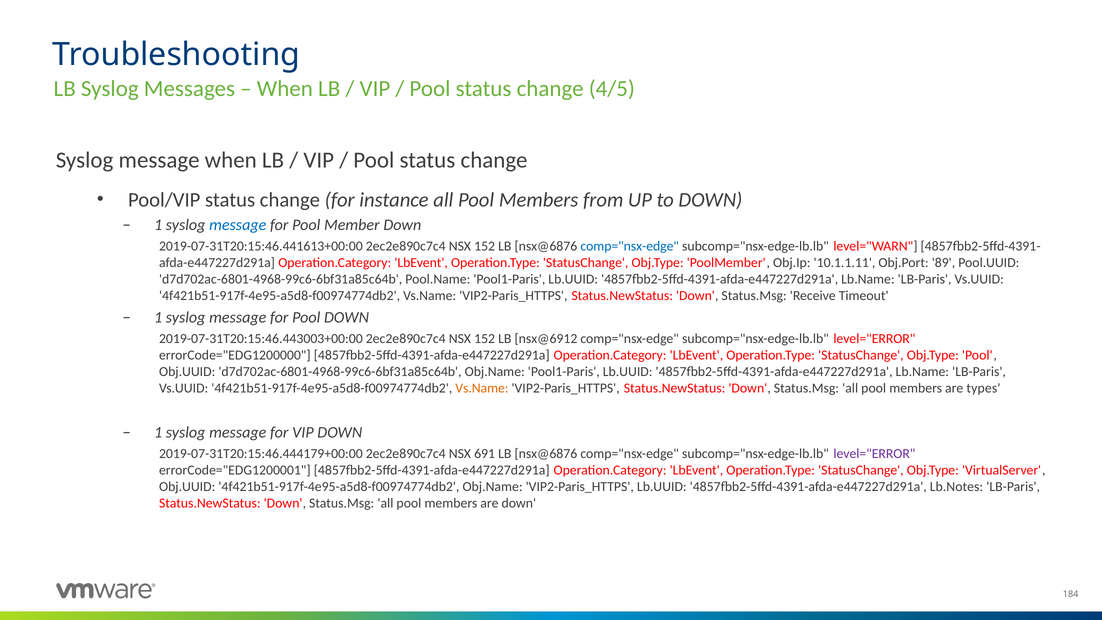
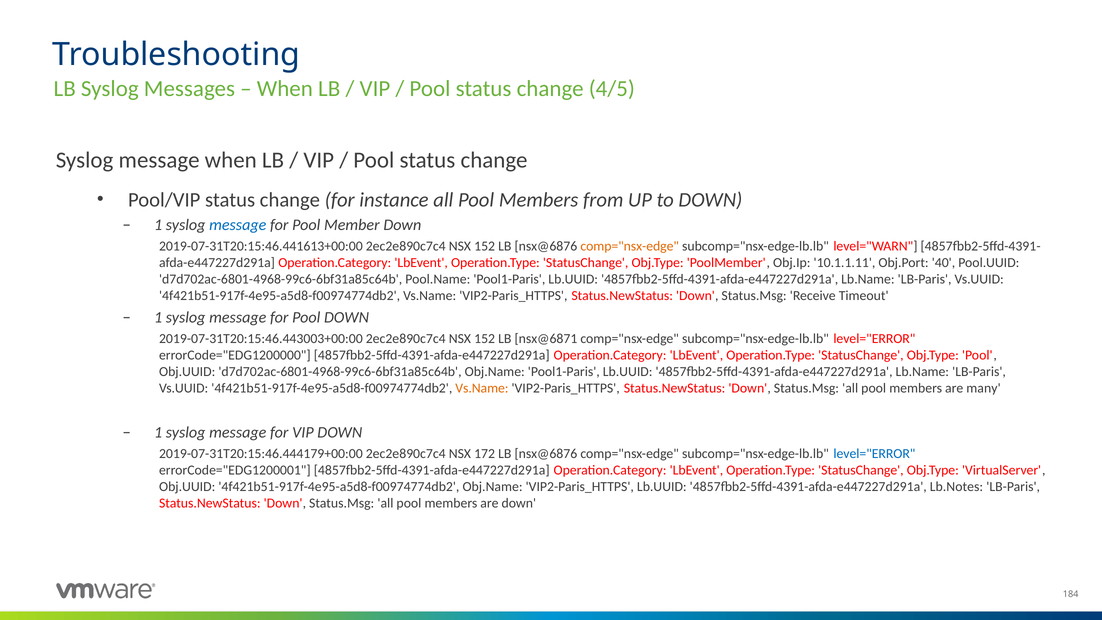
comp="nsx-edge colour: blue -> orange (630, 246)
89: 89 -> 40 (944, 263)
nsx@6912: nsx@6912 -> nsx@6871 (546, 339)
types: types -> many (983, 388)
691: 691 -> 172 (485, 454)
level="ERROR colour: purple -> blue (874, 454)
